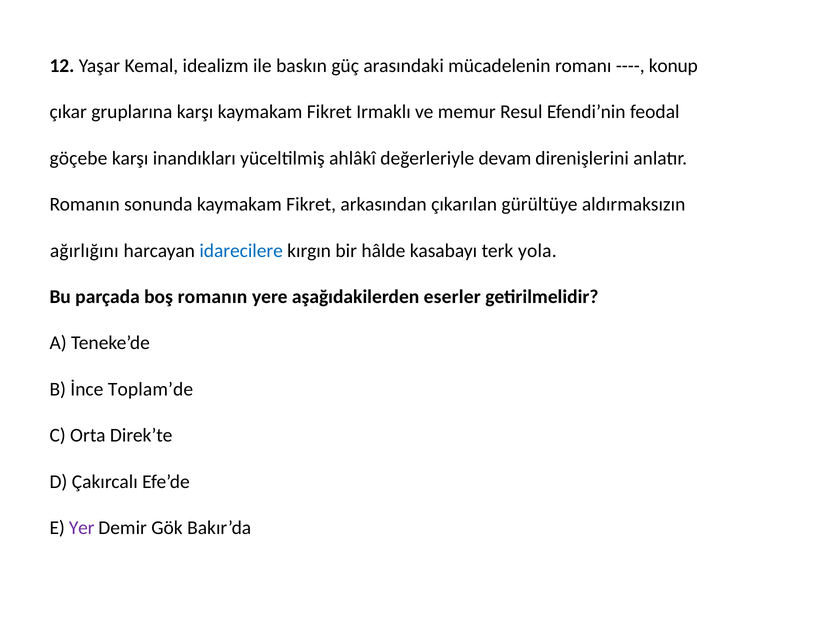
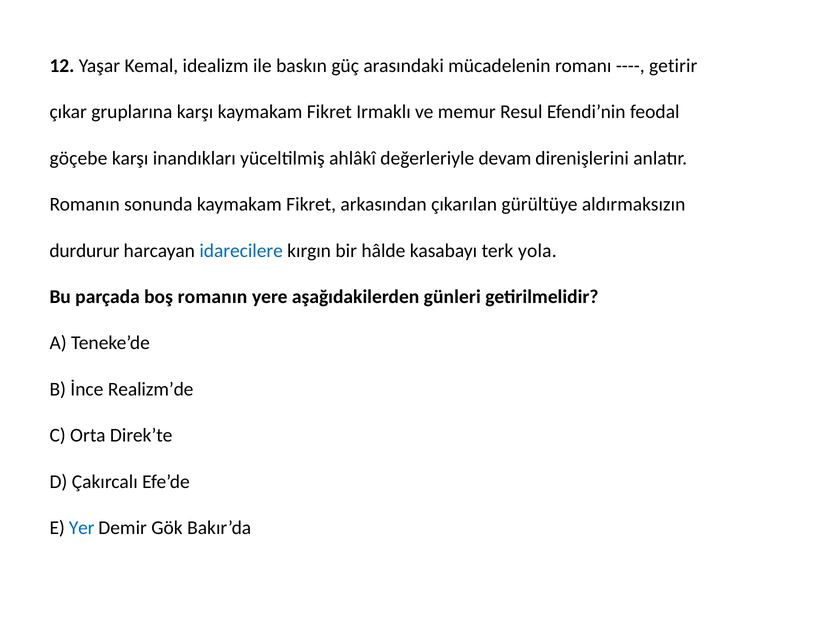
konup: konup -> getirir (673, 66)
ağırlığını: ağırlığını -> durdurur (84, 251)
eserler: eserler -> günleri (452, 297)
Toplam’de: Toplam’de -> Realizm’de (151, 389)
Yer colour: purple -> blue (82, 528)
